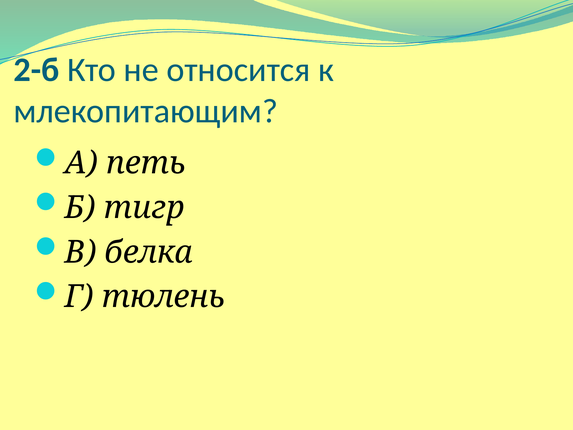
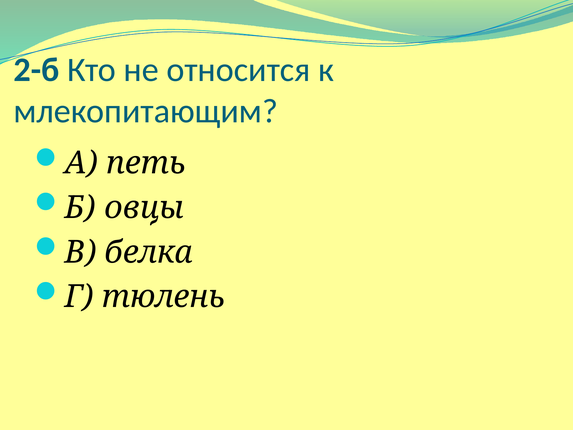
тигр: тигр -> овцы (144, 208)
